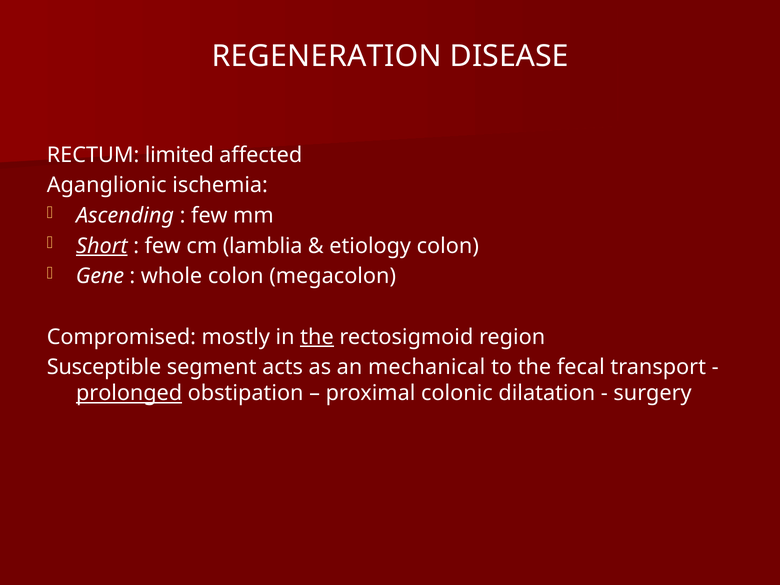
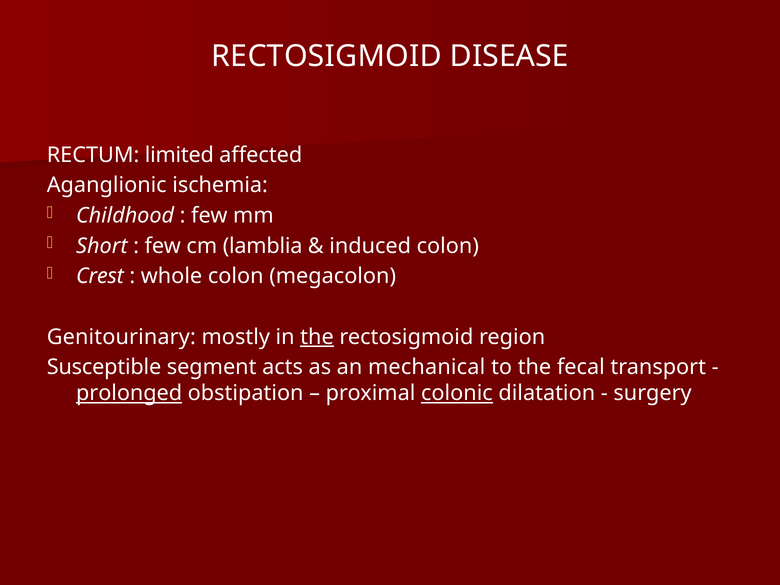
REGENERATION: REGENERATION -> RECTOSIGMOID (327, 56)
Ascending: Ascending -> Childhood (125, 216)
Short underline: present -> none (102, 246)
etiology: etiology -> induced (370, 246)
Gene: Gene -> Crest (100, 276)
Compromised: Compromised -> Genitourinary (121, 337)
colonic underline: none -> present (457, 393)
